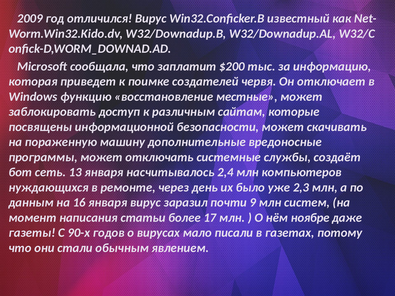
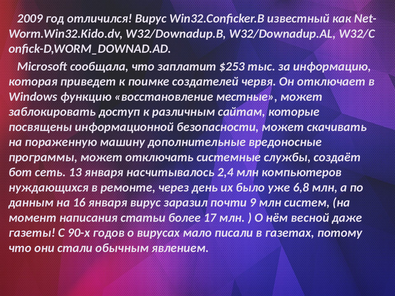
$200: $200 -> $253 (232, 66)
2,3: 2,3 -> 6,8 (301, 188)
ноябре: ноябре -> весной (310, 218)
